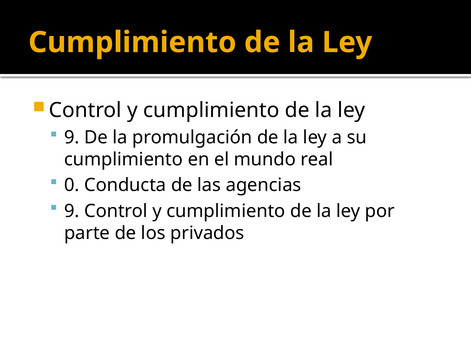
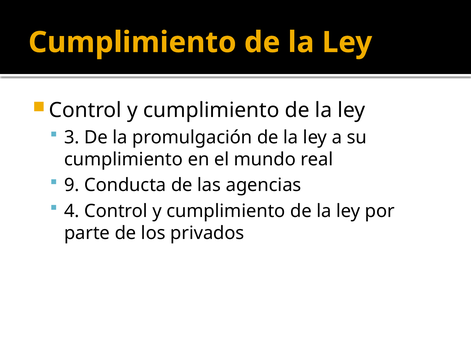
9: 9 -> 3 (72, 137)
0: 0 -> 9 (72, 185)
9: 9 -> 4 (72, 211)
